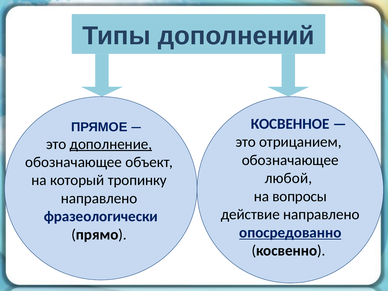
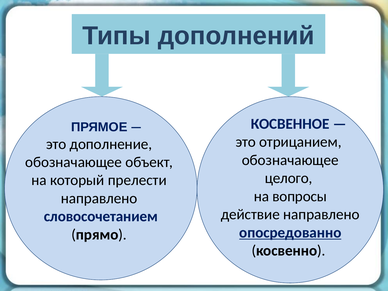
дополнение underline: present -> none (111, 144)
любой: любой -> целого (289, 178)
тропинку: тропинку -> прелести (137, 180)
фразеологически: фразеологически -> словосочетанием (101, 217)
